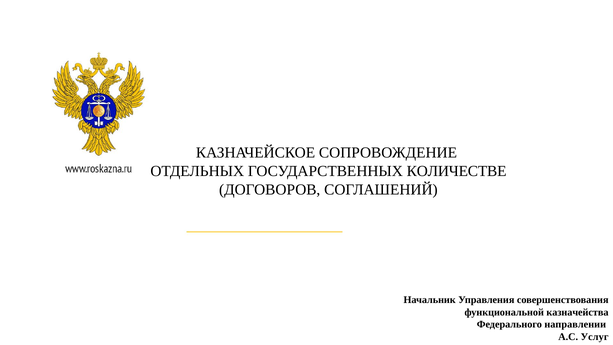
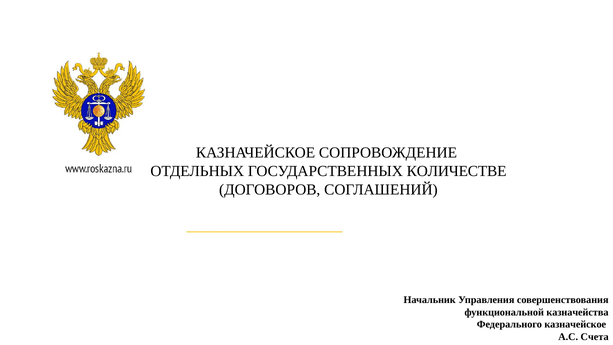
Федерального направлении: направлении -> казначейское (575, 324)
Услуг: Услуг -> Счета (595, 336)
